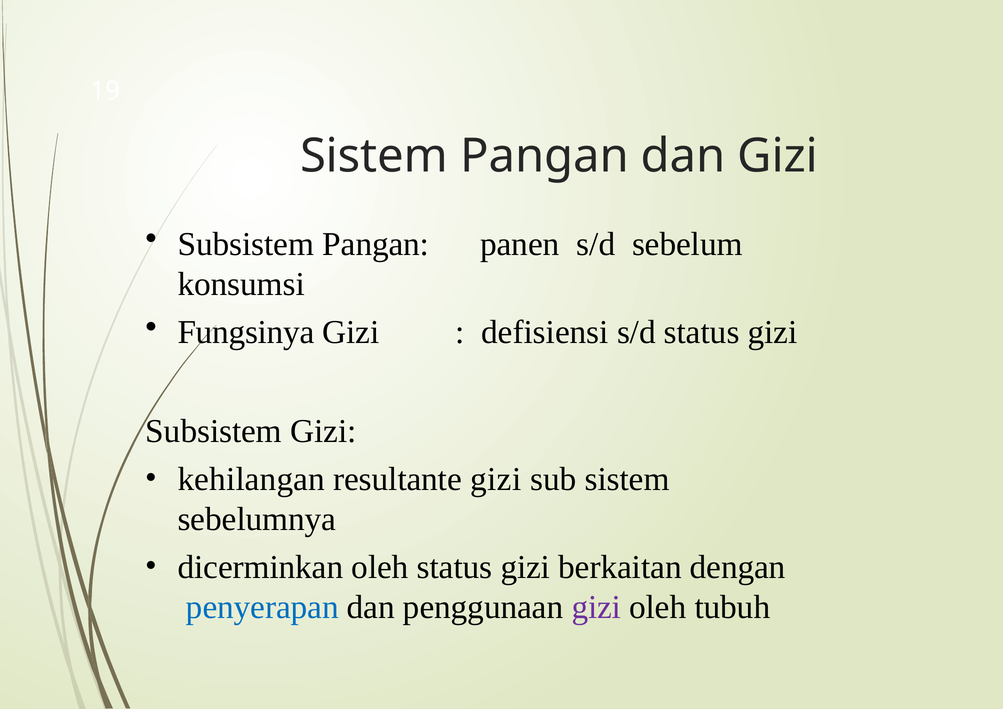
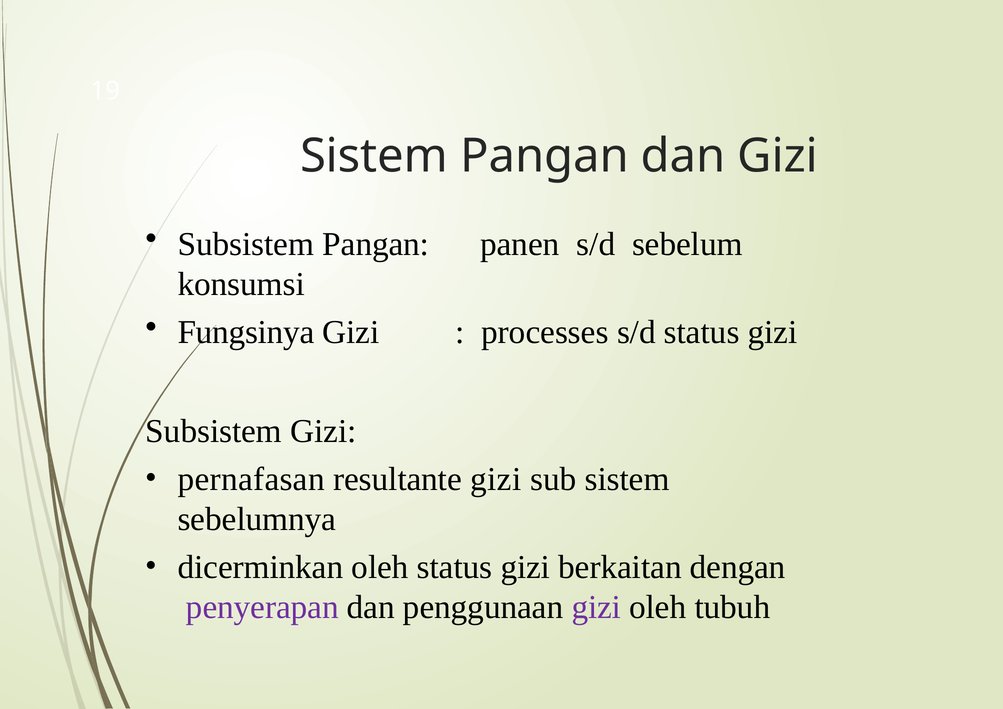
defisiensi: defisiensi -> processes (545, 332)
kehilangan: kehilangan -> pernafasan (251, 479)
penyerapan colour: blue -> purple (262, 607)
